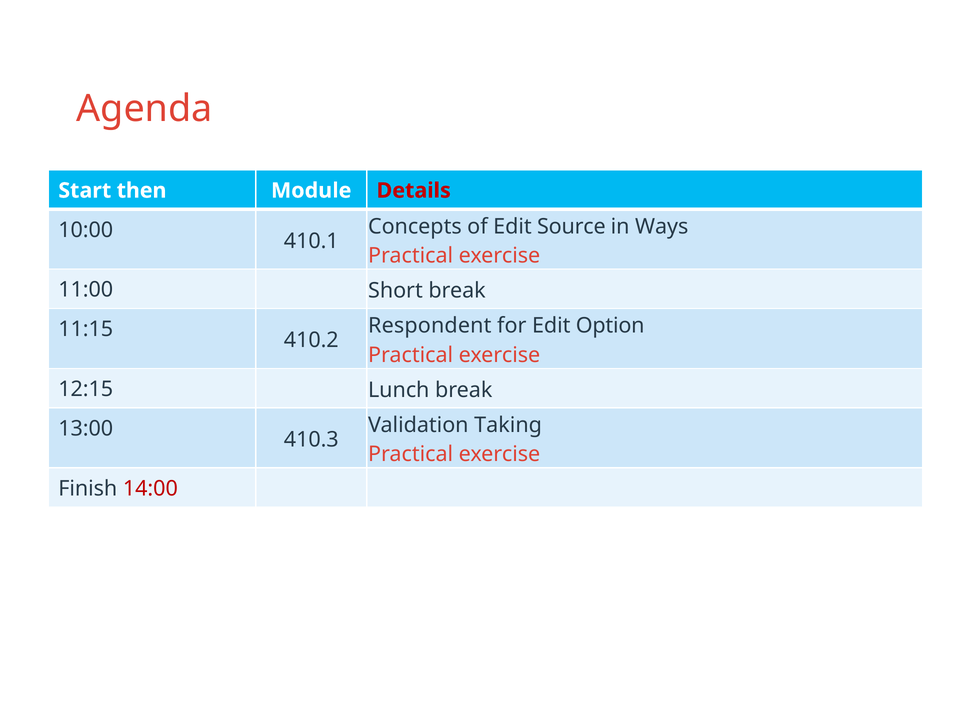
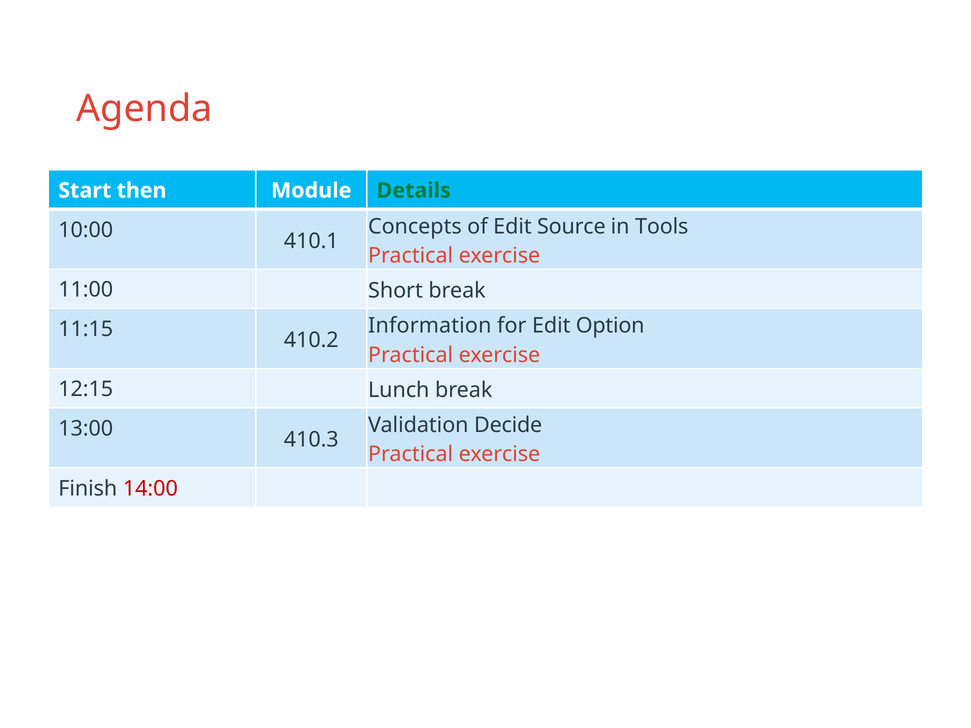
Details colour: red -> green (414, 191)
Ways: Ways -> Tools (662, 226)
Respondent: Respondent -> Information (430, 326)
Taking: Taking -> Decide (508, 425)
